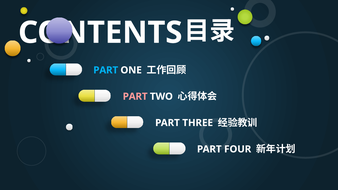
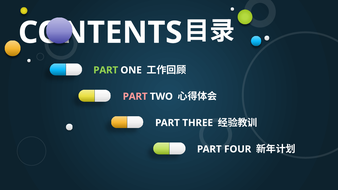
PART colour: light blue -> light green (106, 70)
